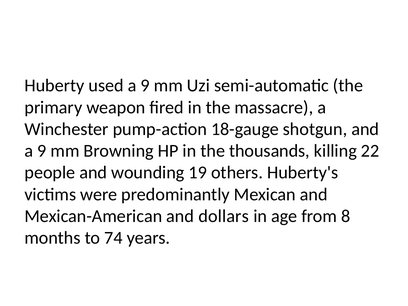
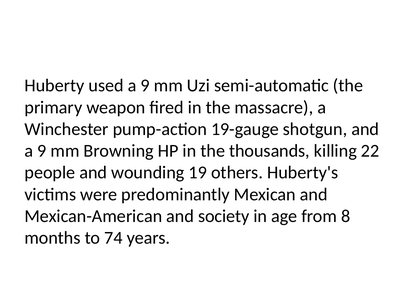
18-gauge: 18-gauge -> 19-gauge (245, 129)
dollars: dollars -> society (224, 216)
